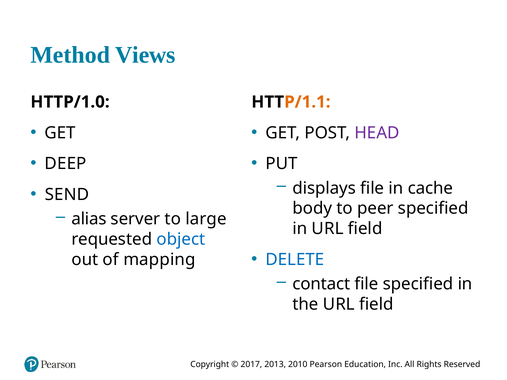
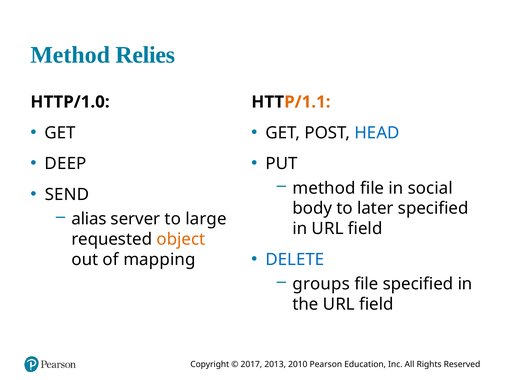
Views: Views -> Relies (145, 55)
HEAD colour: purple -> blue (377, 133)
displays: displays -> method (324, 188)
cache: cache -> social (430, 188)
peer: peer -> later (375, 209)
object colour: blue -> orange (181, 239)
contact: contact -> groups (321, 284)
